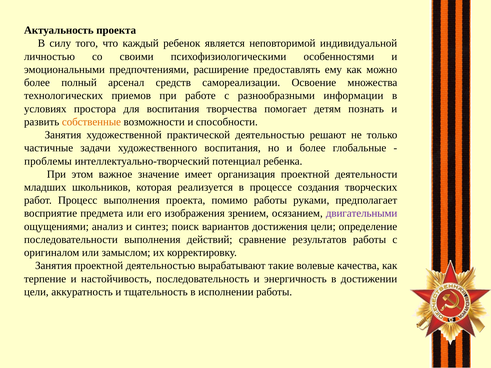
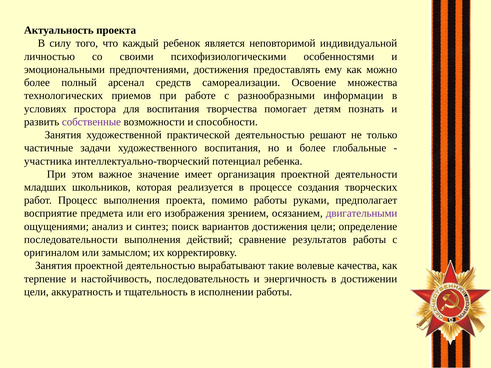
предпочтениями расширение: расширение -> достижения (221, 70)
собственные colour: orange -> purple (91, 122)
проблемы: проблемы -> участника (48, 161)
